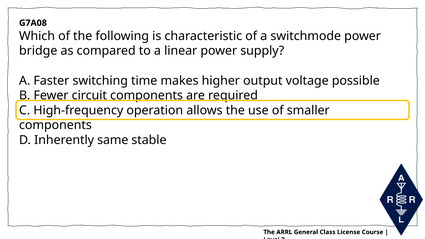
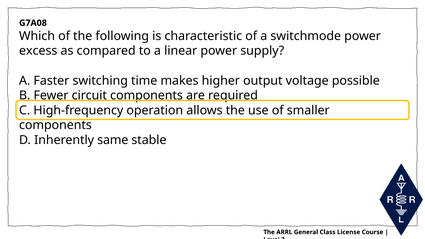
bridge: bridge -> excess (38, 51)
